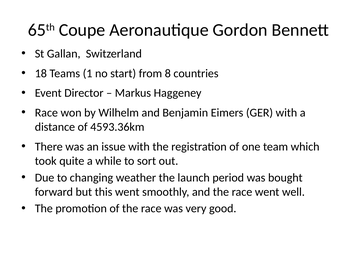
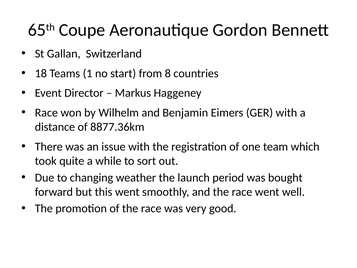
4593.36km: 4593.36km -> 8877.36km (117, 127)
